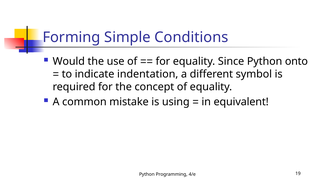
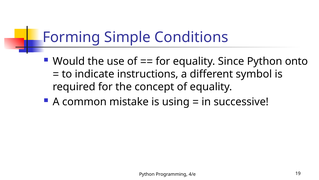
indentation: indentation -> instructions (148, 74)
equivalent: equivalent -> successive (241, 102)
